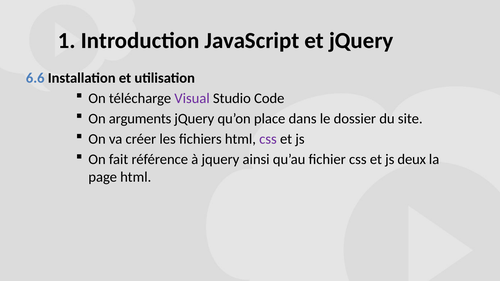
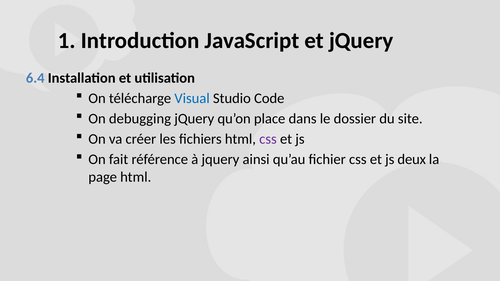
6.6: 6.6 -> 6.4 (35, 78)
Visual colour: purple -> blue (192, 98)
arguments: arguments -> debugging (140, 119)
